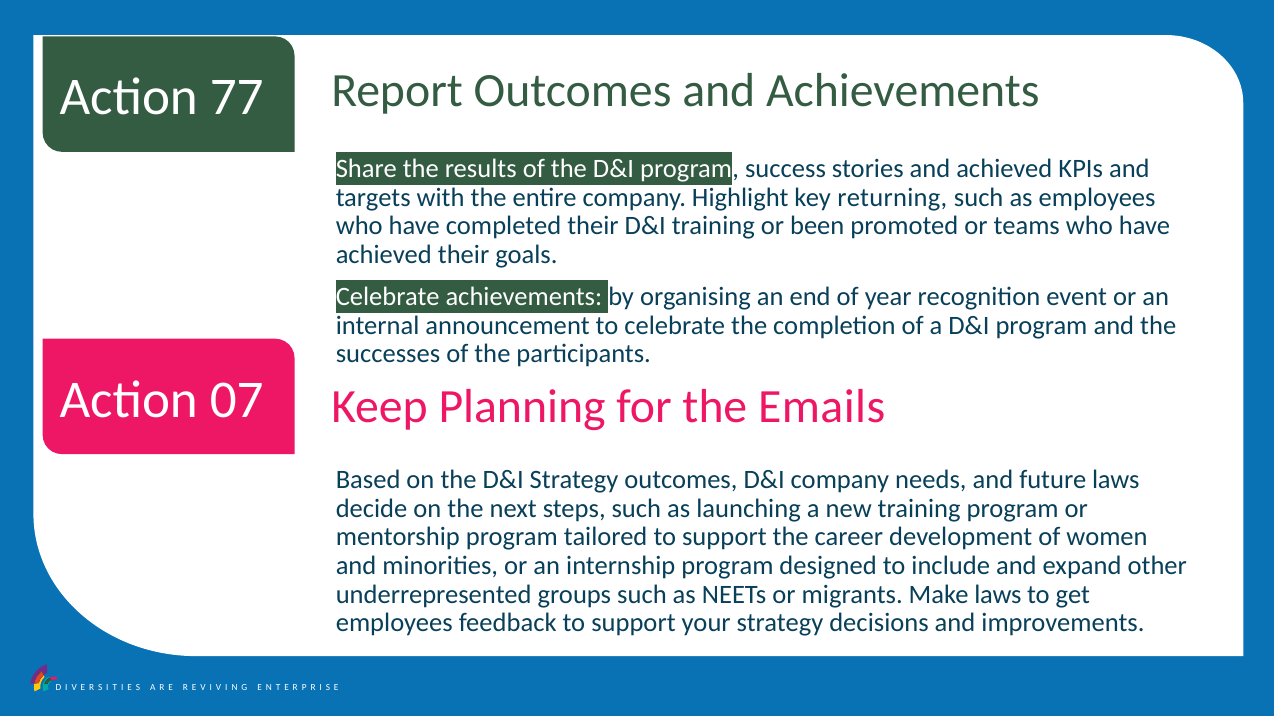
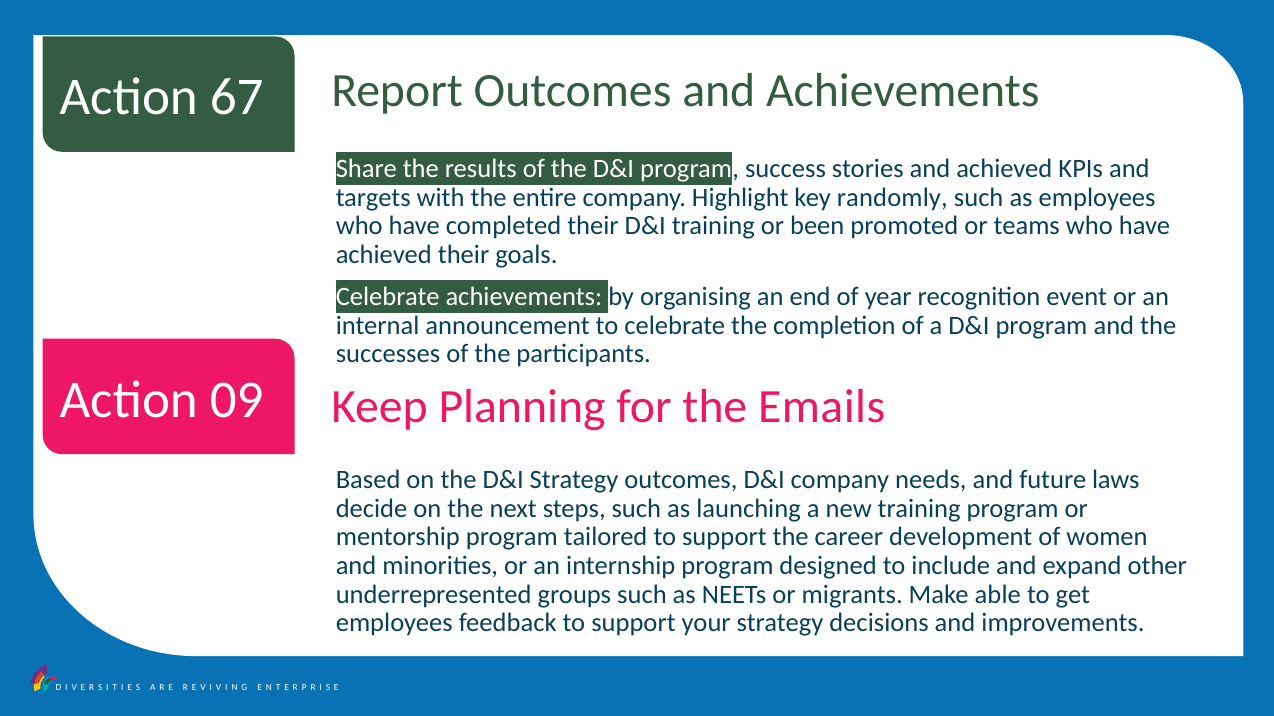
77: 77 -> 67 (237, 97)
returning: returning -> randomly (892, 198)
07: 07 -> 09 (237, 400)
Make laws: laws -> able (998, 595)
